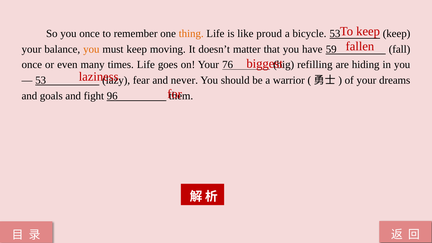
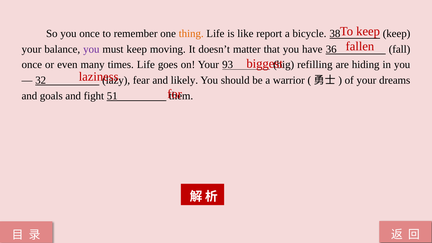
proud: proud -> report (269, 34)
bicycle 53: 53 -> 38 (335, 34)
you colour: orange -> purple (91, 49)
59: 59 -> 36 (331, 49)
76: 76 -> 93 (228, 65)
53: 53 -> 32 (41, 80)
never: never -> likely (184, 80)
96: 96 -> 51 (112, 96)
